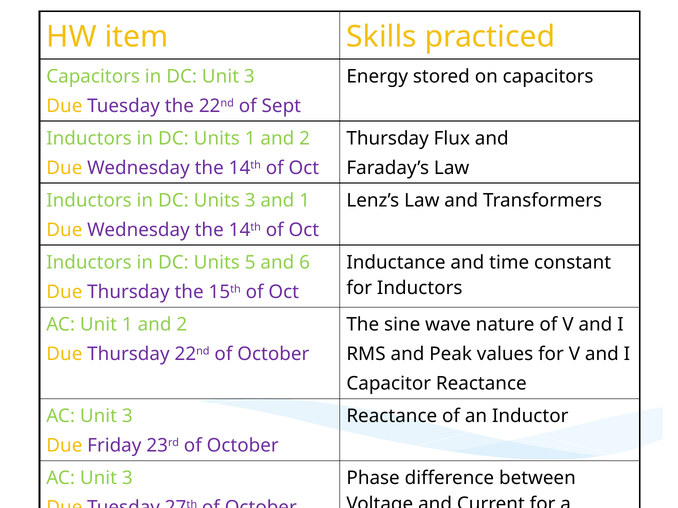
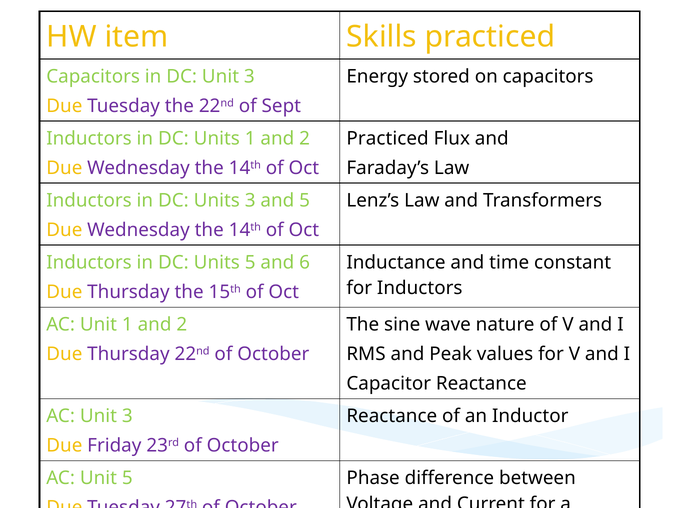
Thursday: Thursday -> Practiced (388, 139)
and 1: 1 -> 5 (305, 201)
3: 3 -> 5 (127, 479)
